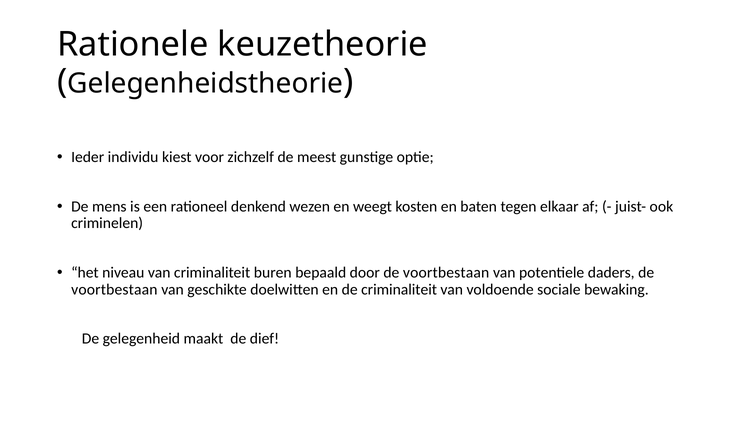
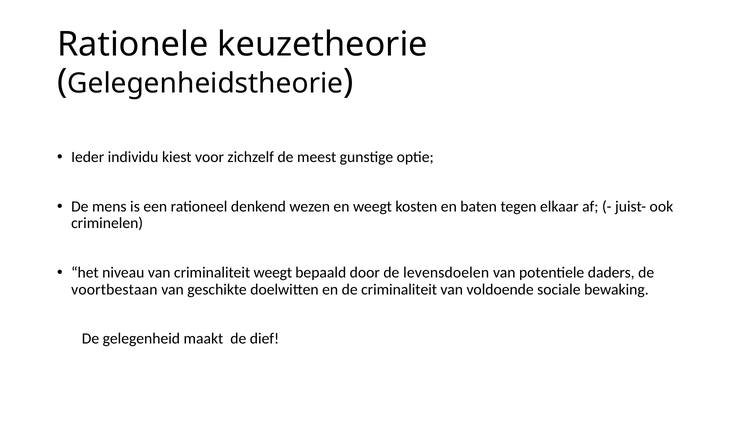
criminaliteit buren: buren -> weegt (273, 273)
door de voortbestaan: voortbestaan -> levensdoelen (446, 273)
